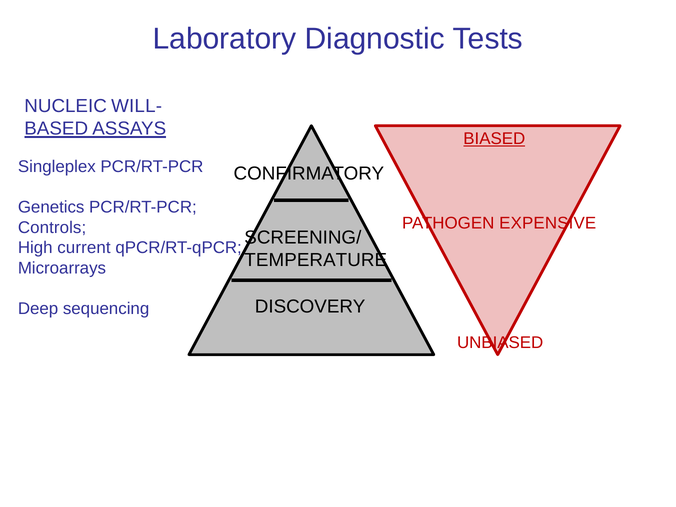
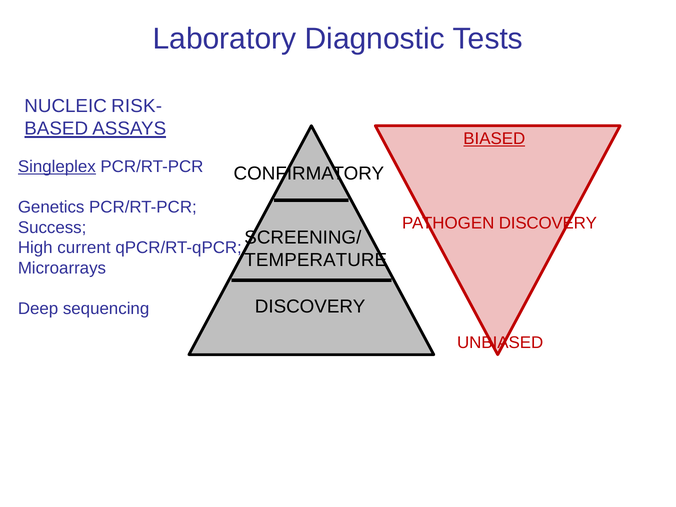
WILL-: WILL- -> RISK- (137, 106)
Singleplex underline: none -> present (57, 167)
PATHOGEN EXPENSIVE: EXPENSIVE -> DISCOVERY (548, 223)
Controls: Controls -> Success (52, 228)
